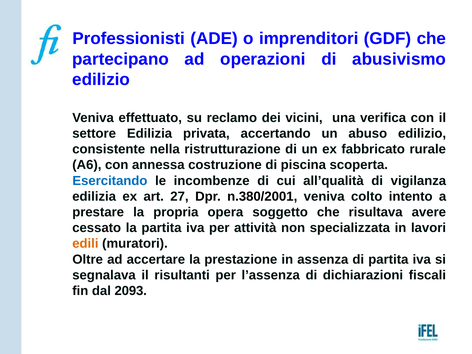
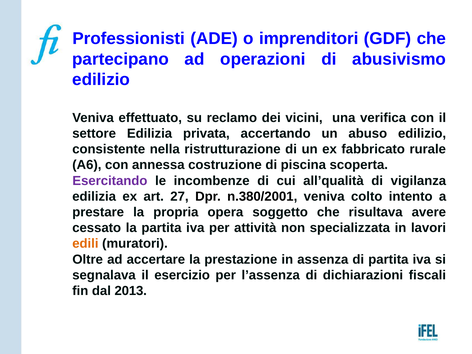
Esercitando colour: blue -> purple (110, 181)
risultanti: risultanti -> esercizio (182, 275)
2093: 2093 -> 2013 (131, 291)
